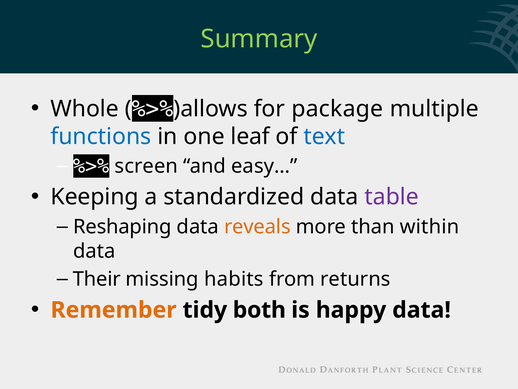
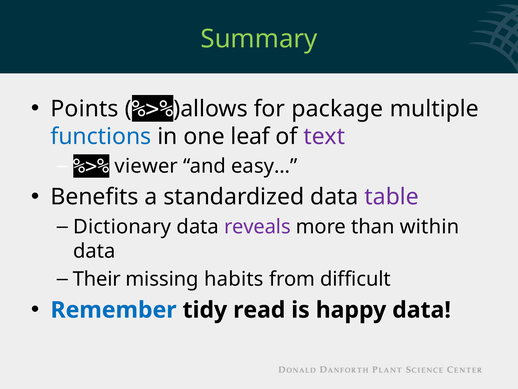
Whole: Whole -> Points (85, 109)
text colour: blue -> purple (324, 136)
screen: screen -> viewer (146, 166)
Keeping: Keeping -> Benefits (95, 197)
Reshaping: Reshaping -> Dictionary (122, 227)
reveals colour: orange -> purple (257, 227)
returns: returns -> difficult (356, 279)
Remember colour: orange -> blue (114, 310)
both: both -> read (259, 310)
